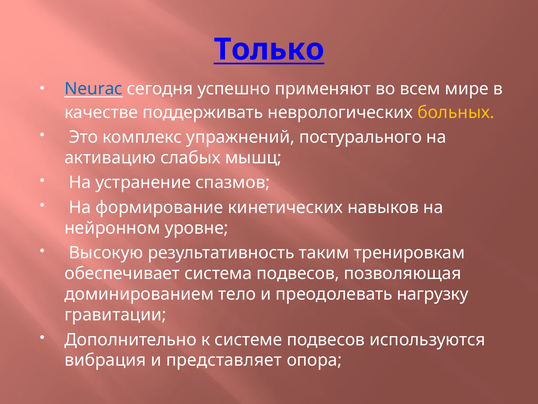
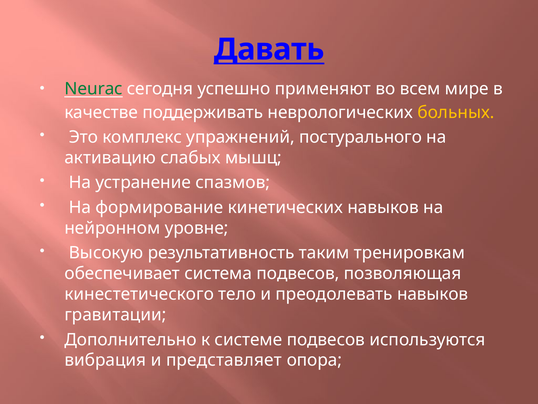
Только: Только -> Давать (269, 49)
Neurac colour: blue -> green (94, 89)
доминированием: доминированием -> кинестетического (139, 294)
преодолевать нагрузку: нагрузку -> навыков (433, 294)
